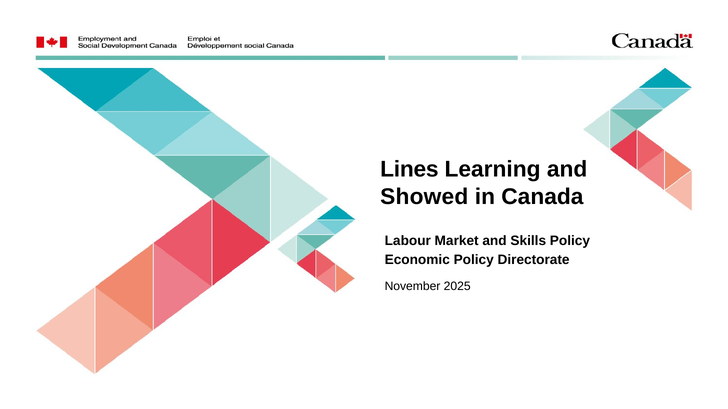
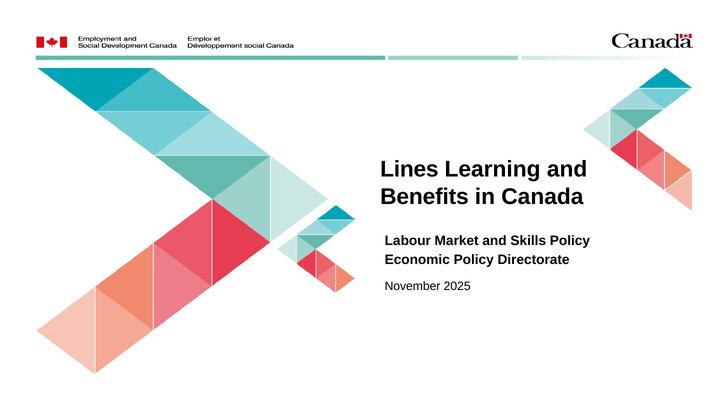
Showed: Showed -> Benefits (424, 197)
